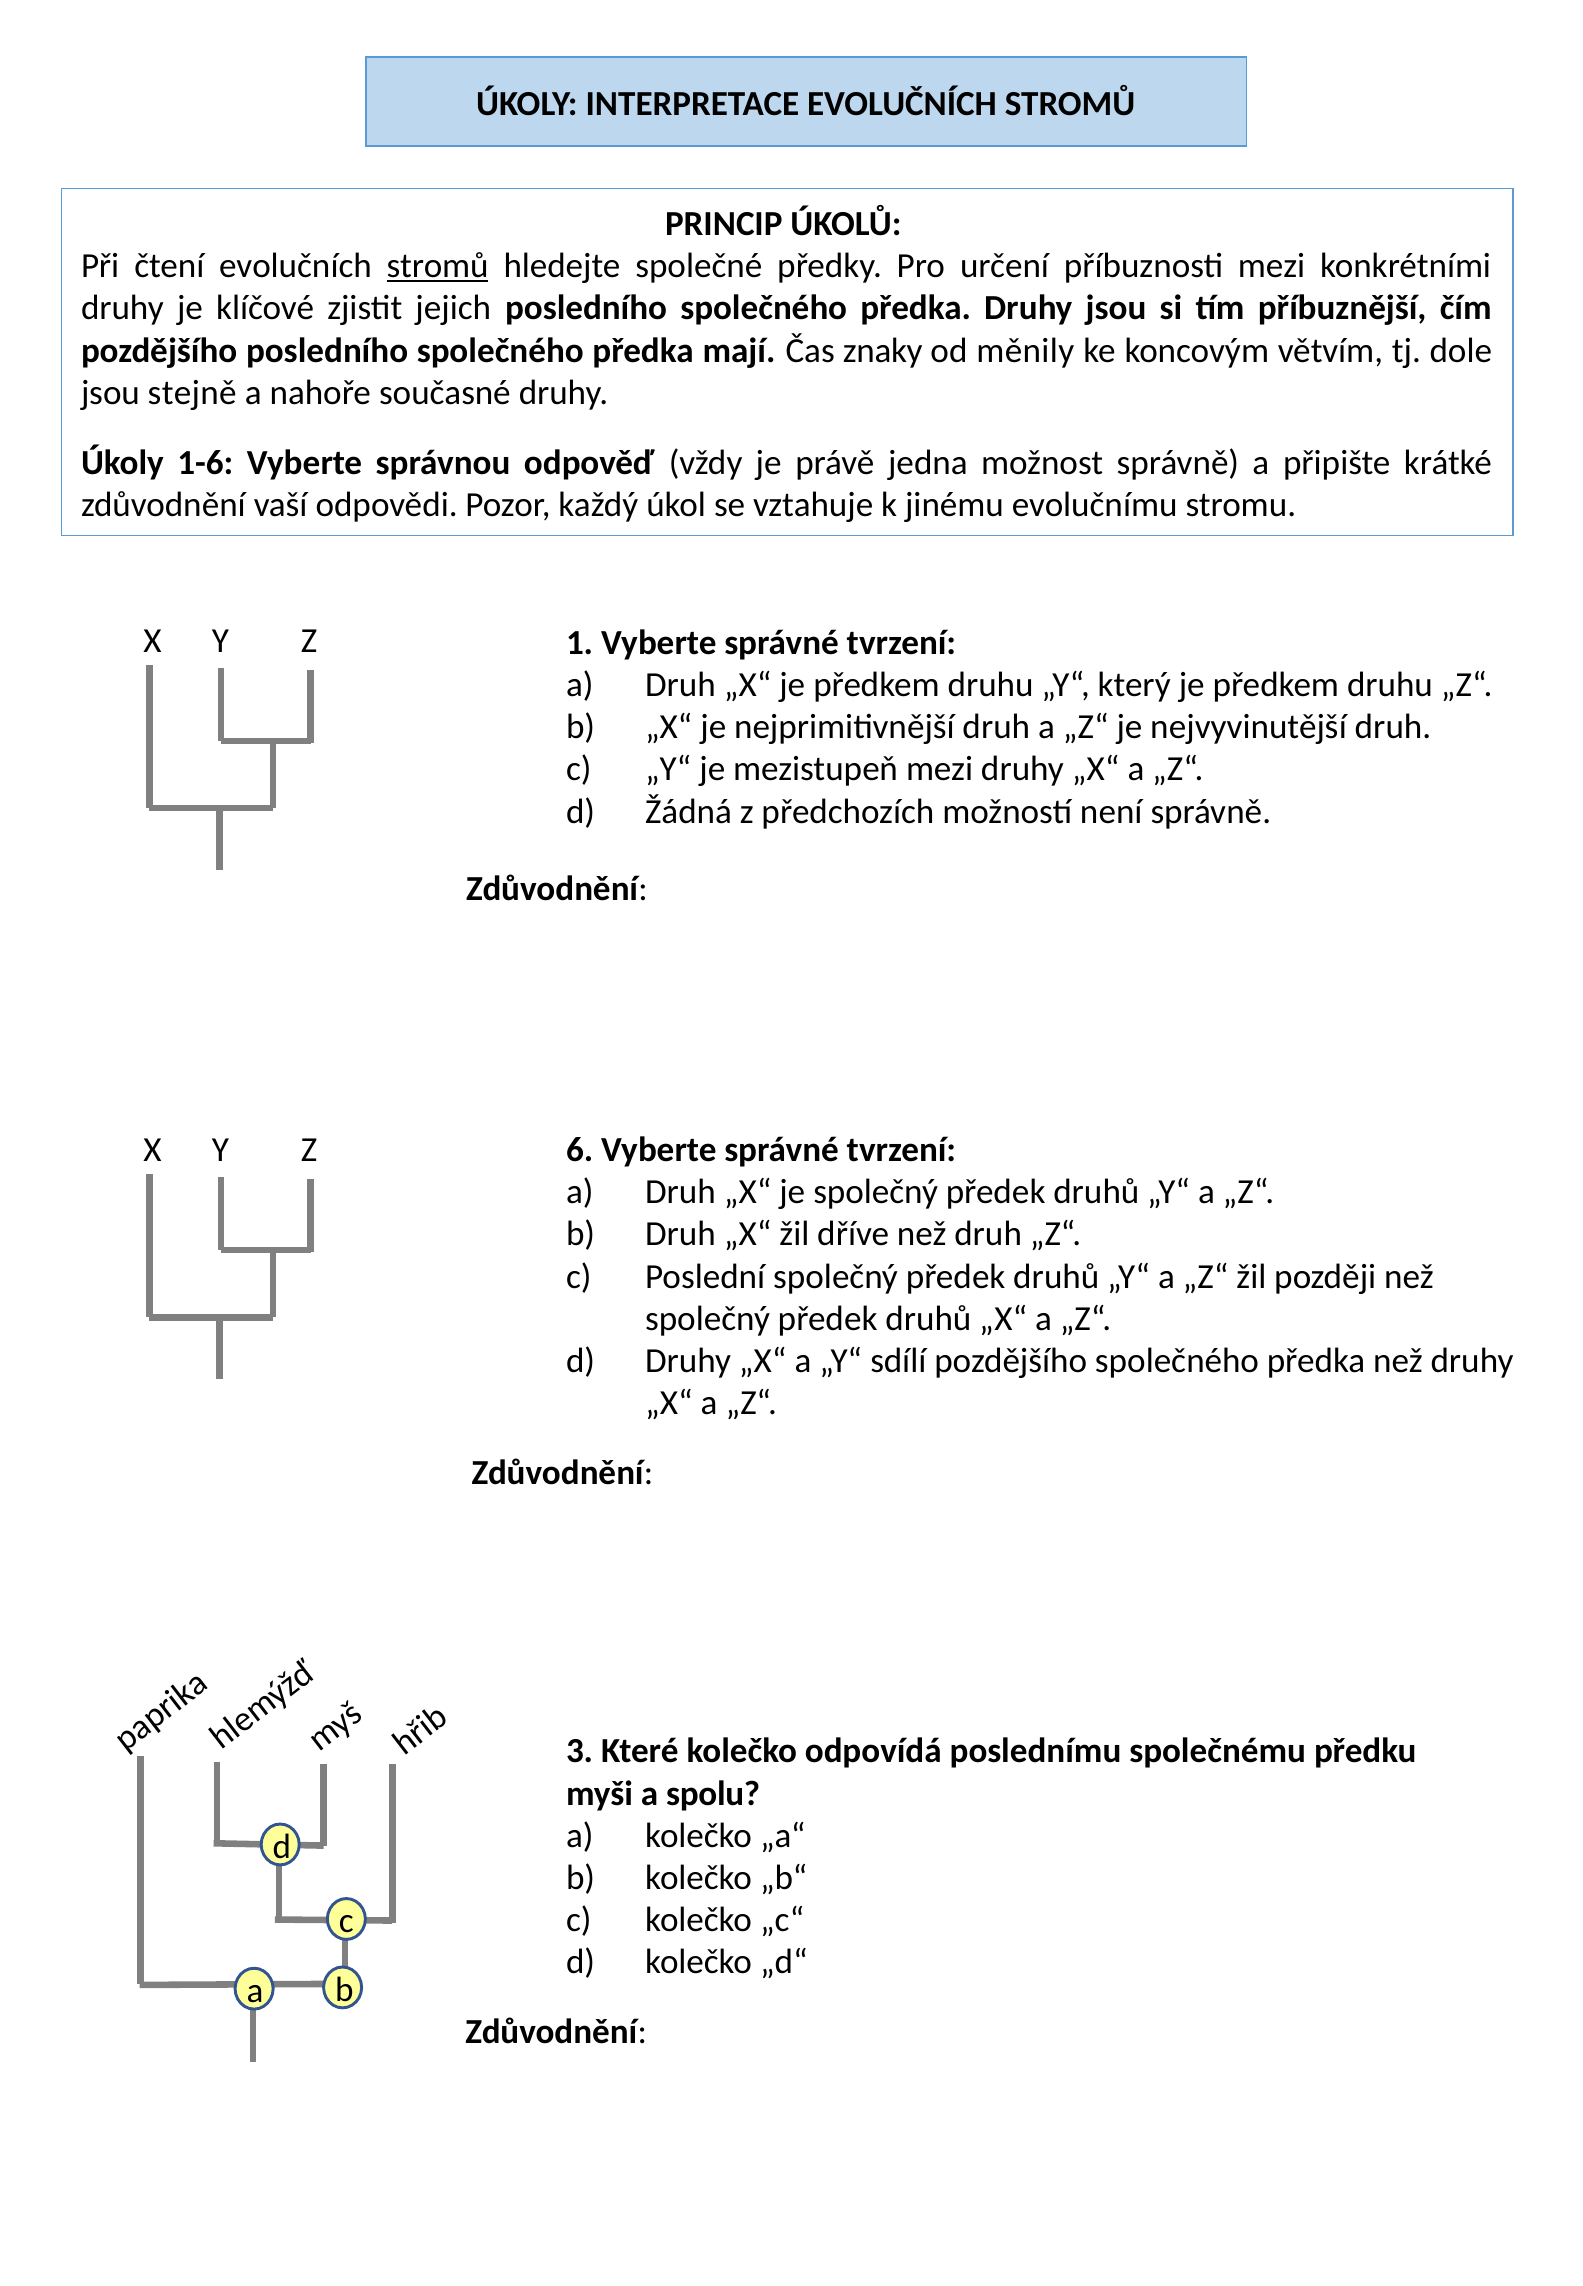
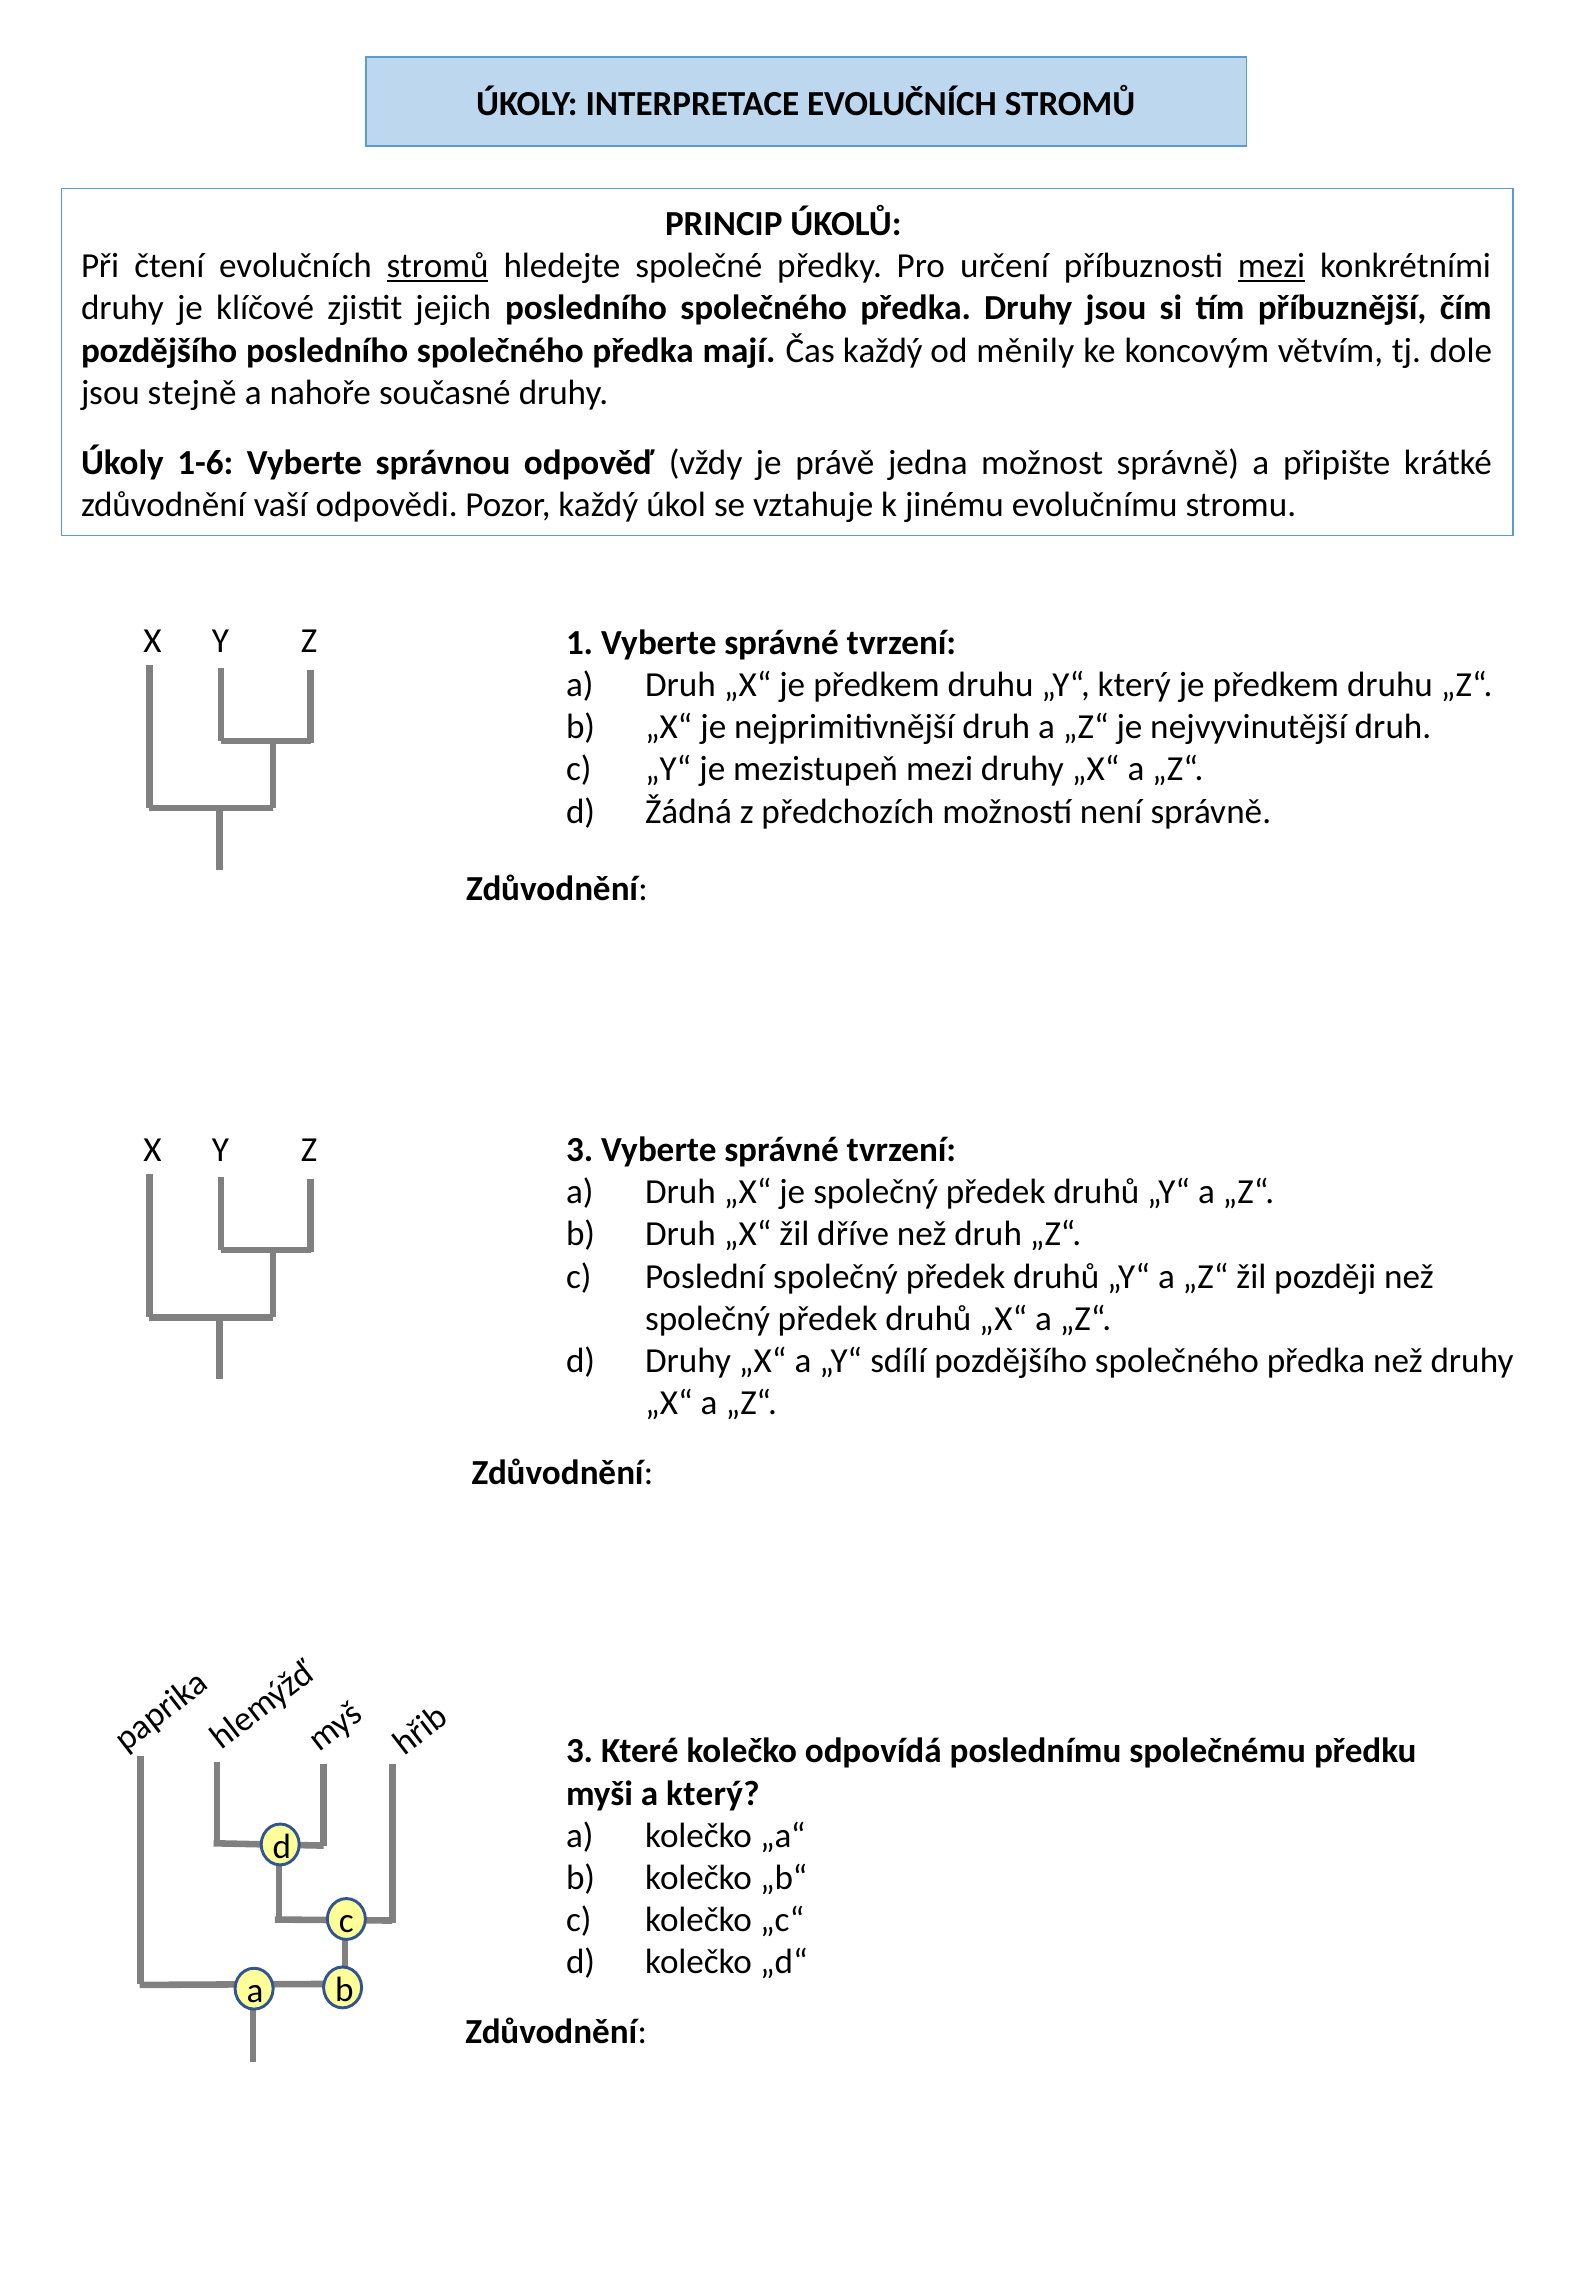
mezi underline: none -> present (1272, 266)
Čas znaky: znaky -> každý (883, 351)
Z 6: 6 -> 3 (580, 1150)
a spolu: spolu -> který (713, 1794)
